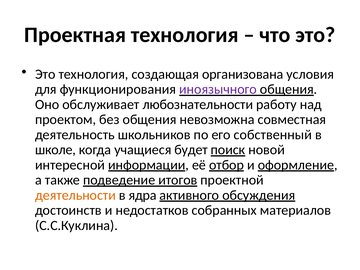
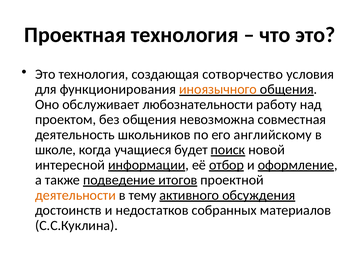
организована: организована -> сотворчество (243, 74)
иноязычного colour: purple -> orange (218, 89)
собственный: собственный -> английскому (273, 135)
ядра: ядра -> тему (143, 195)
